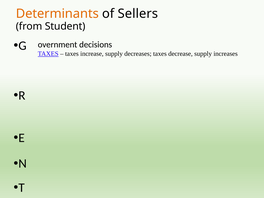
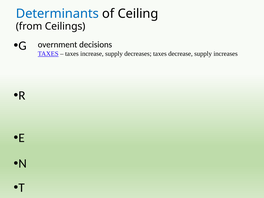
Determinants colour: orange -> blue (57, 14)
Sellers: Sellers -> Ceiling (138, 14)
Student: Student -> Ceilings (65, 26)
